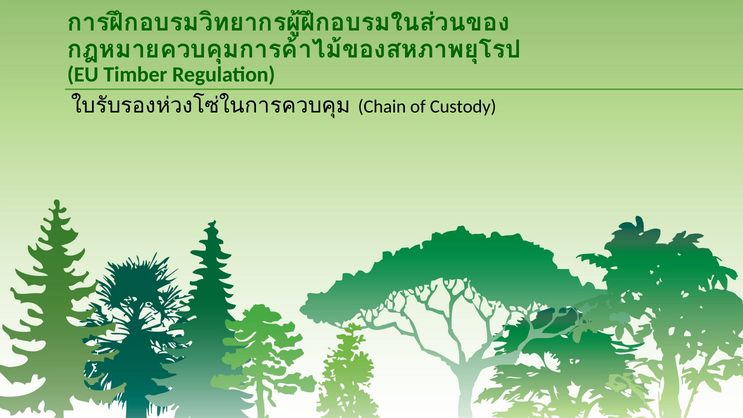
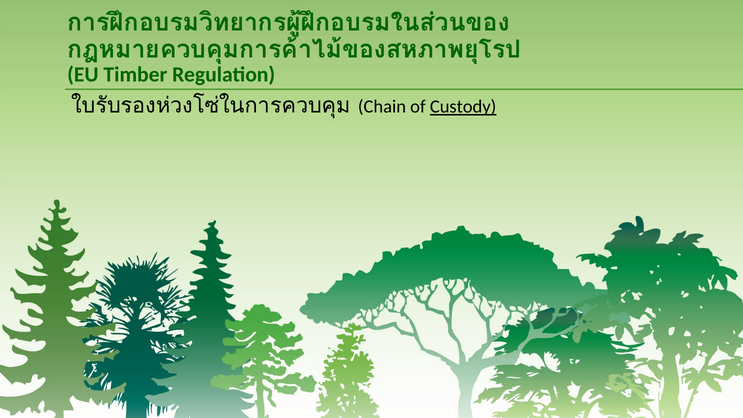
Custody underline: none -> present (463, 107)
